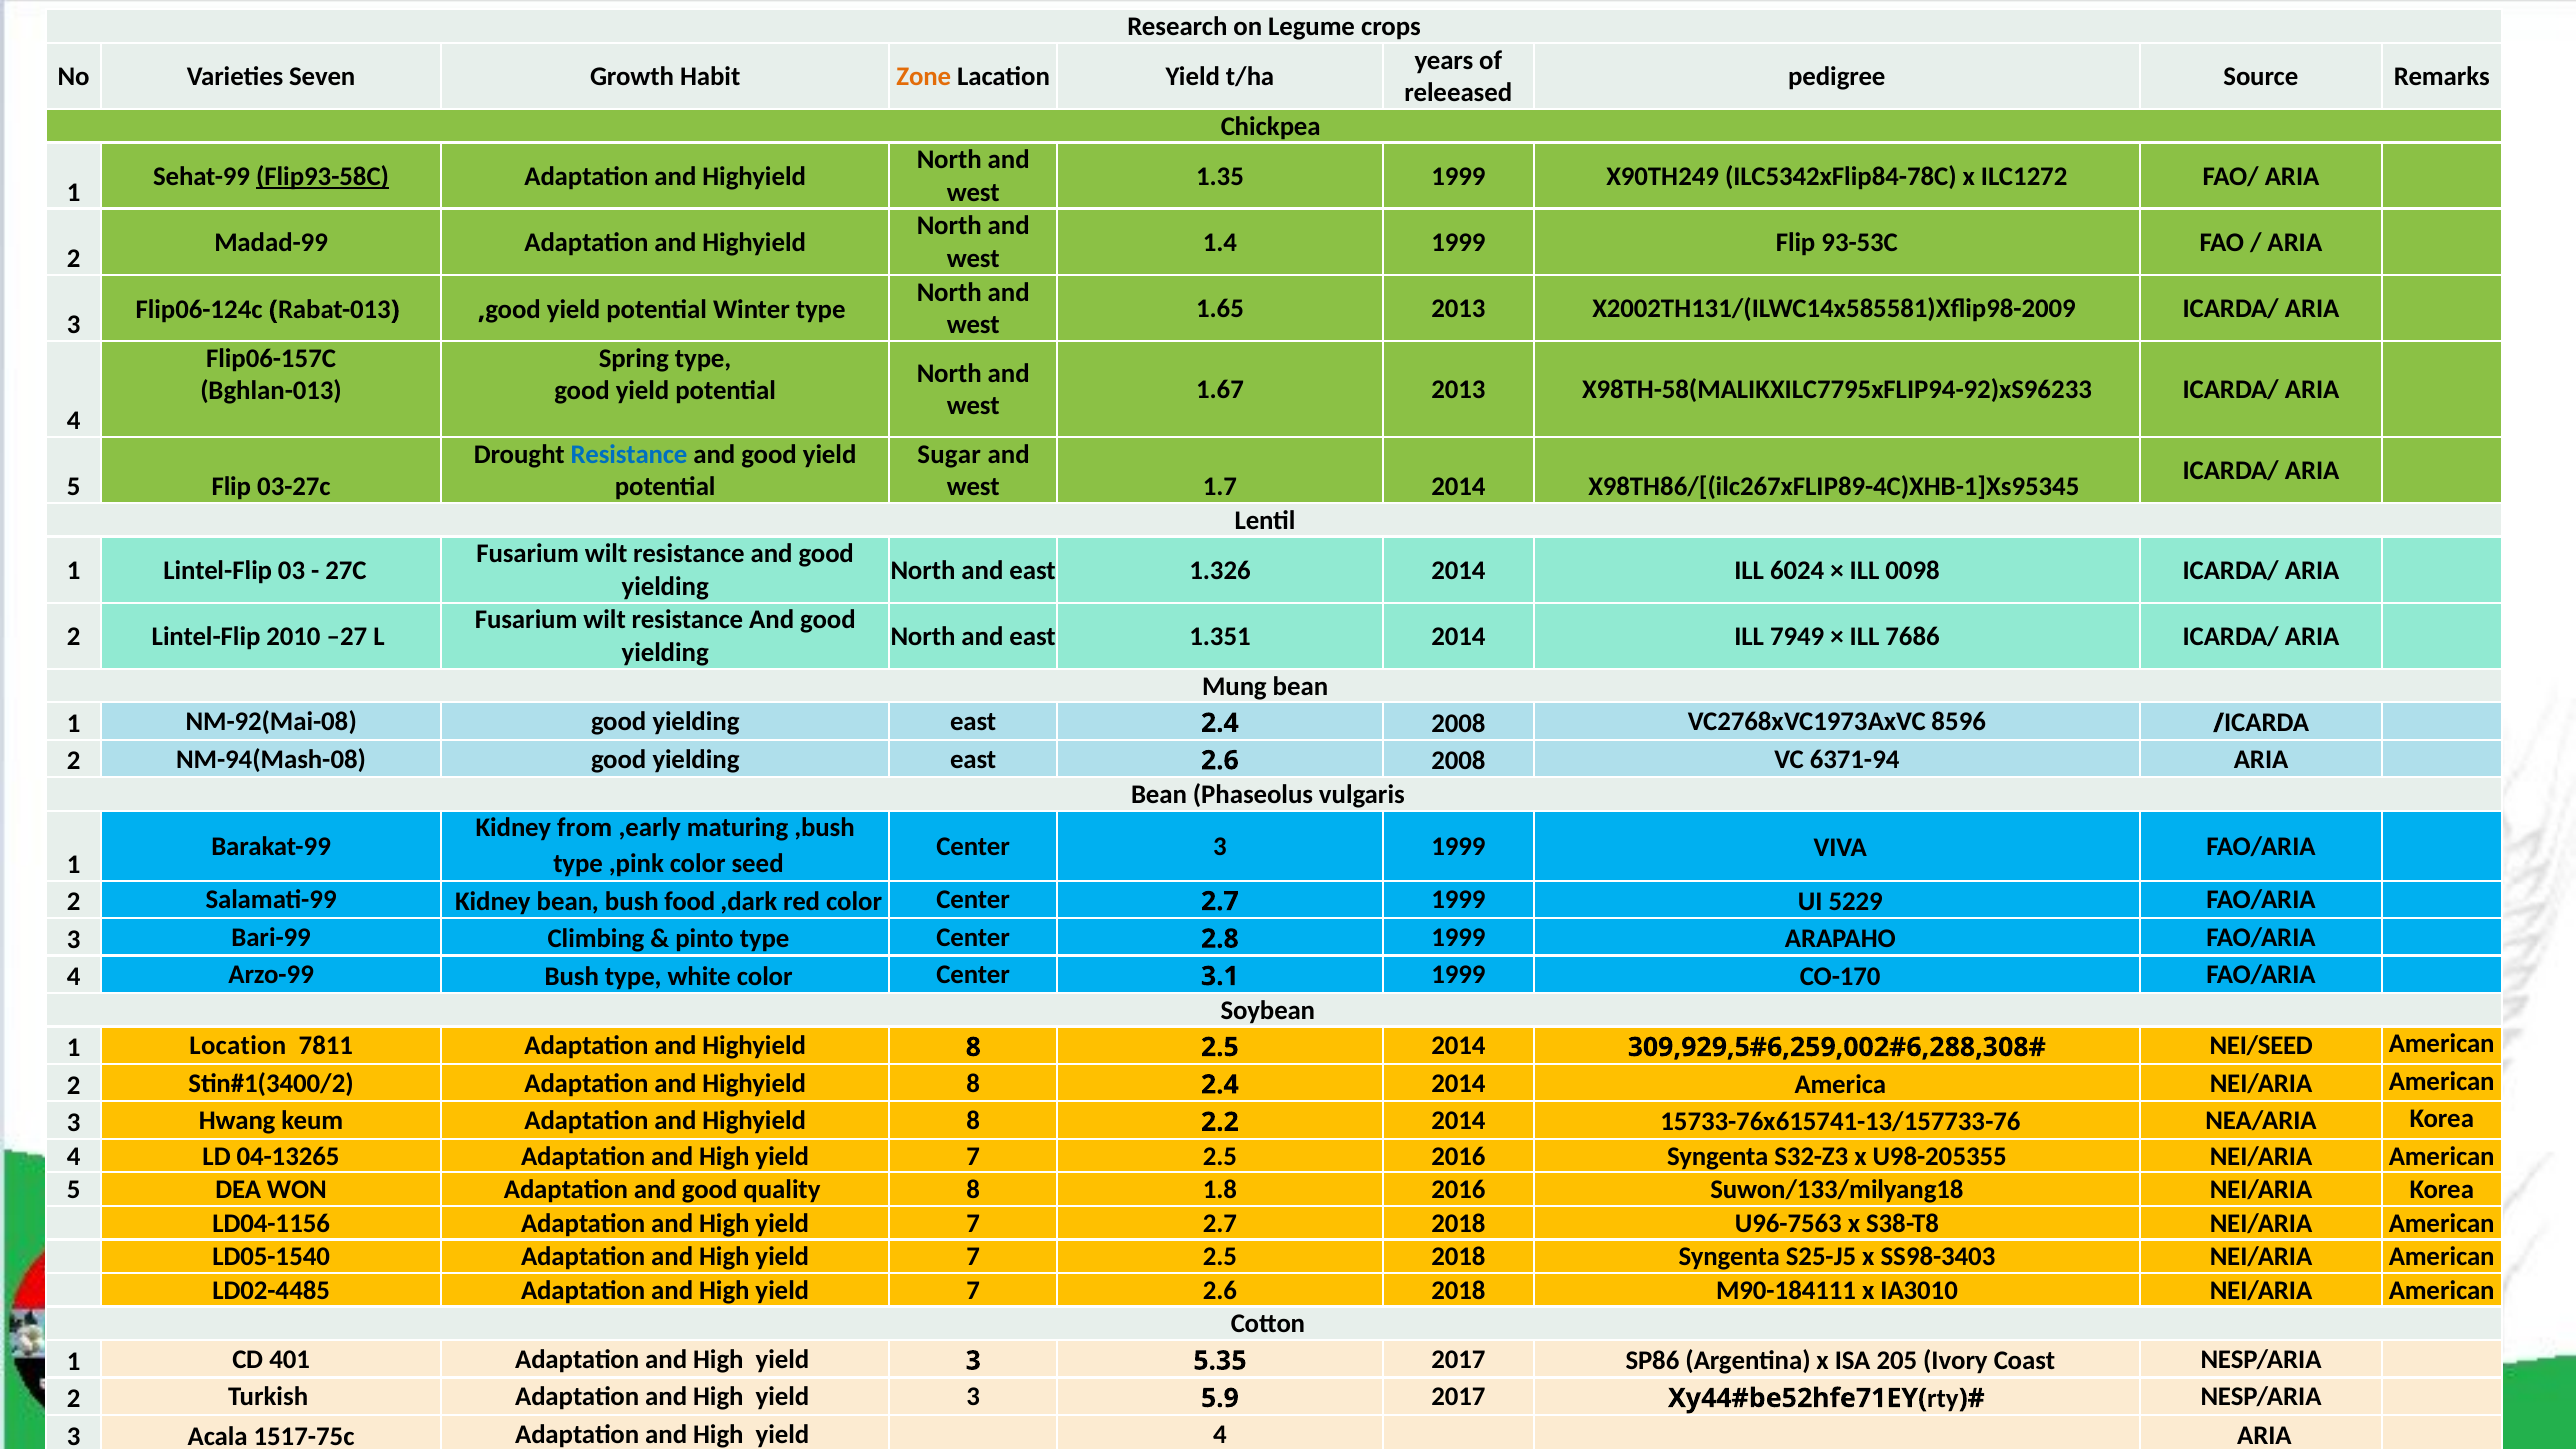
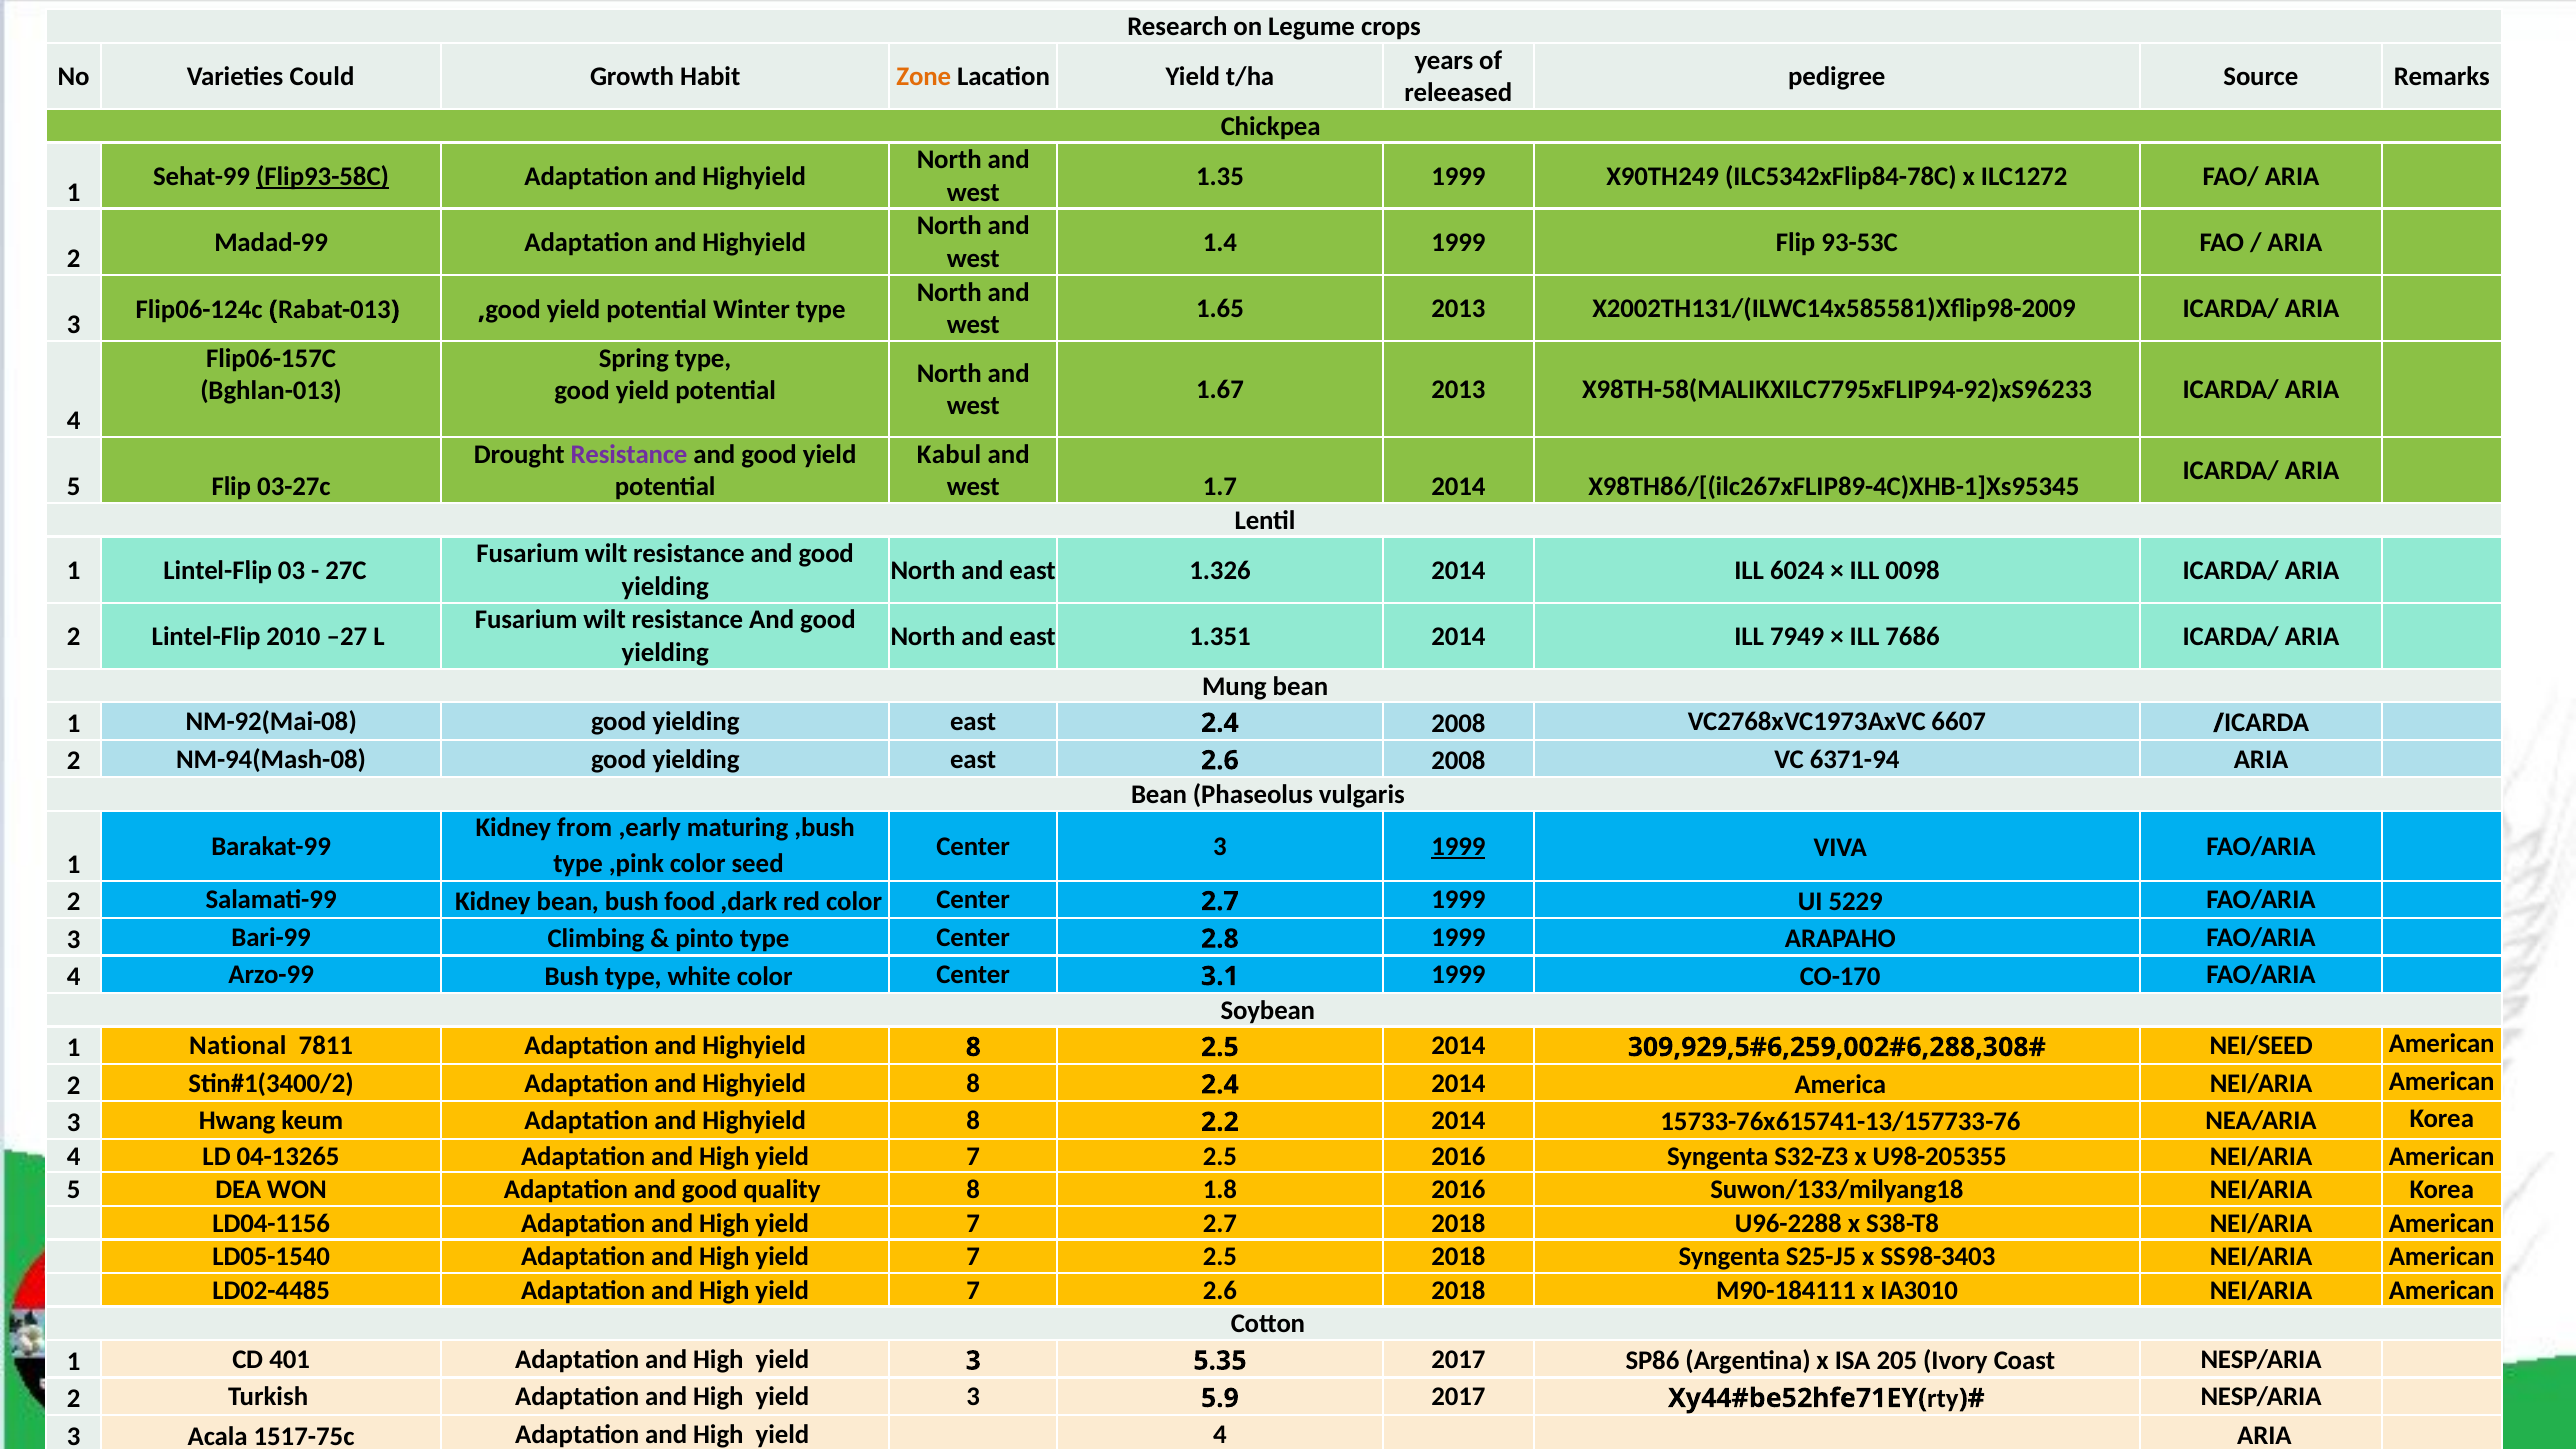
Seven: Seven -> Could (322, 77)
Resistance colour: blue -> purple (629, 454)
Sugar: Sugar -> Kabul (949, 454)
8596: 8596 -> 6607 (1959, 722)
1999 underline: none -> present (1458, 846)
Location: Location -> National (238, 1046)
U96-7563: U96-7563 -> U96-2288 (1788, 1223)
